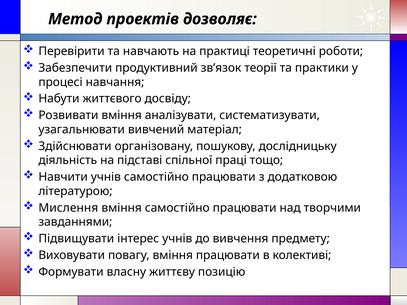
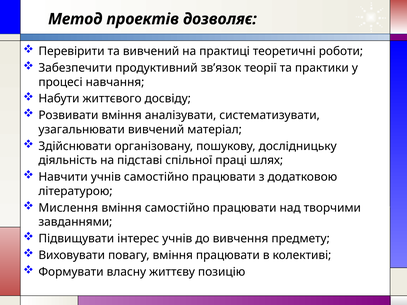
та навчають: навчають -> вивчений (151, 51)
тощо: тощо -> шлях (266, 161)
